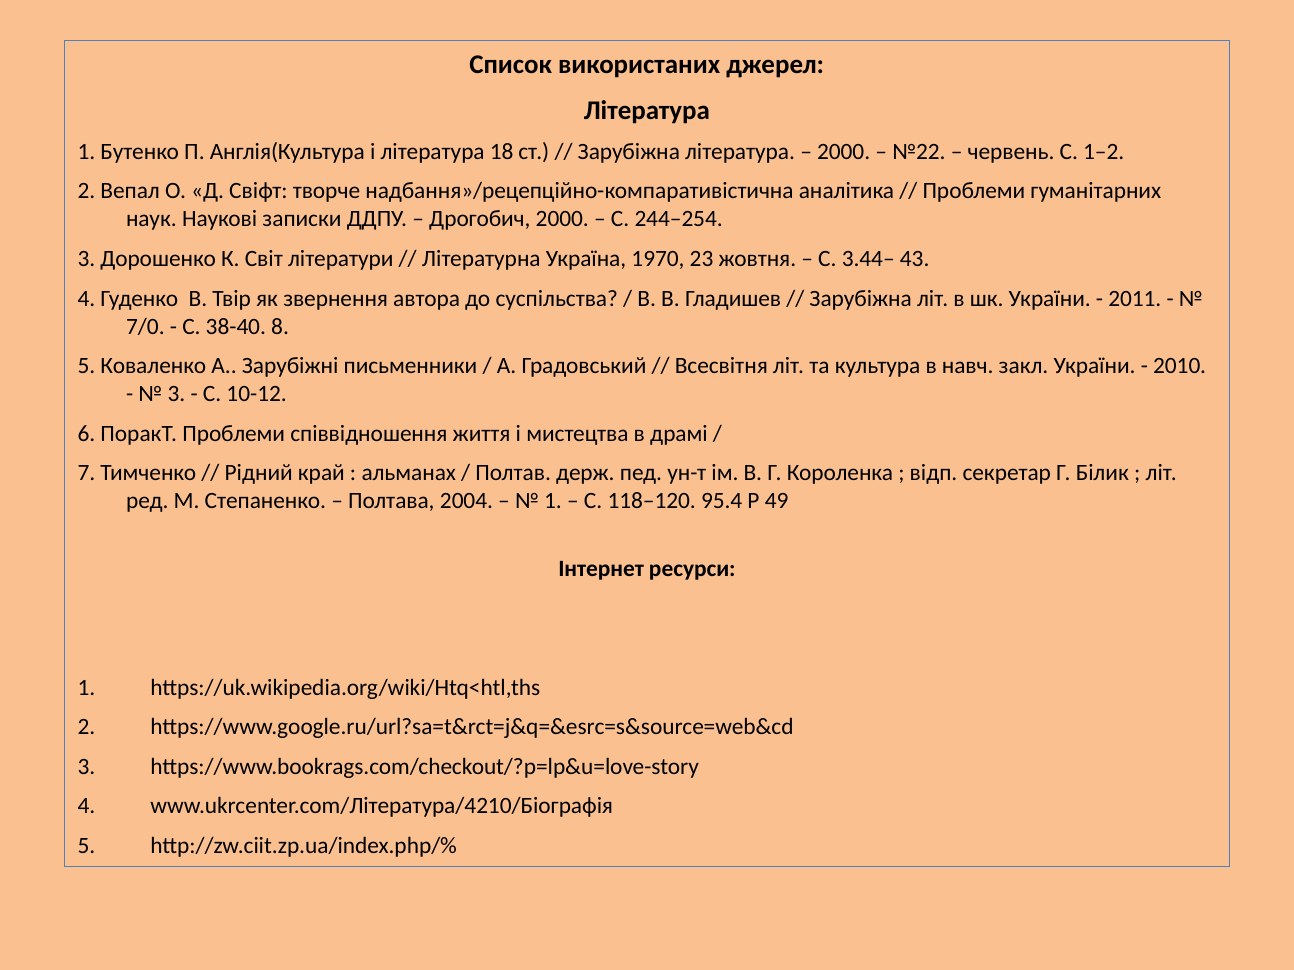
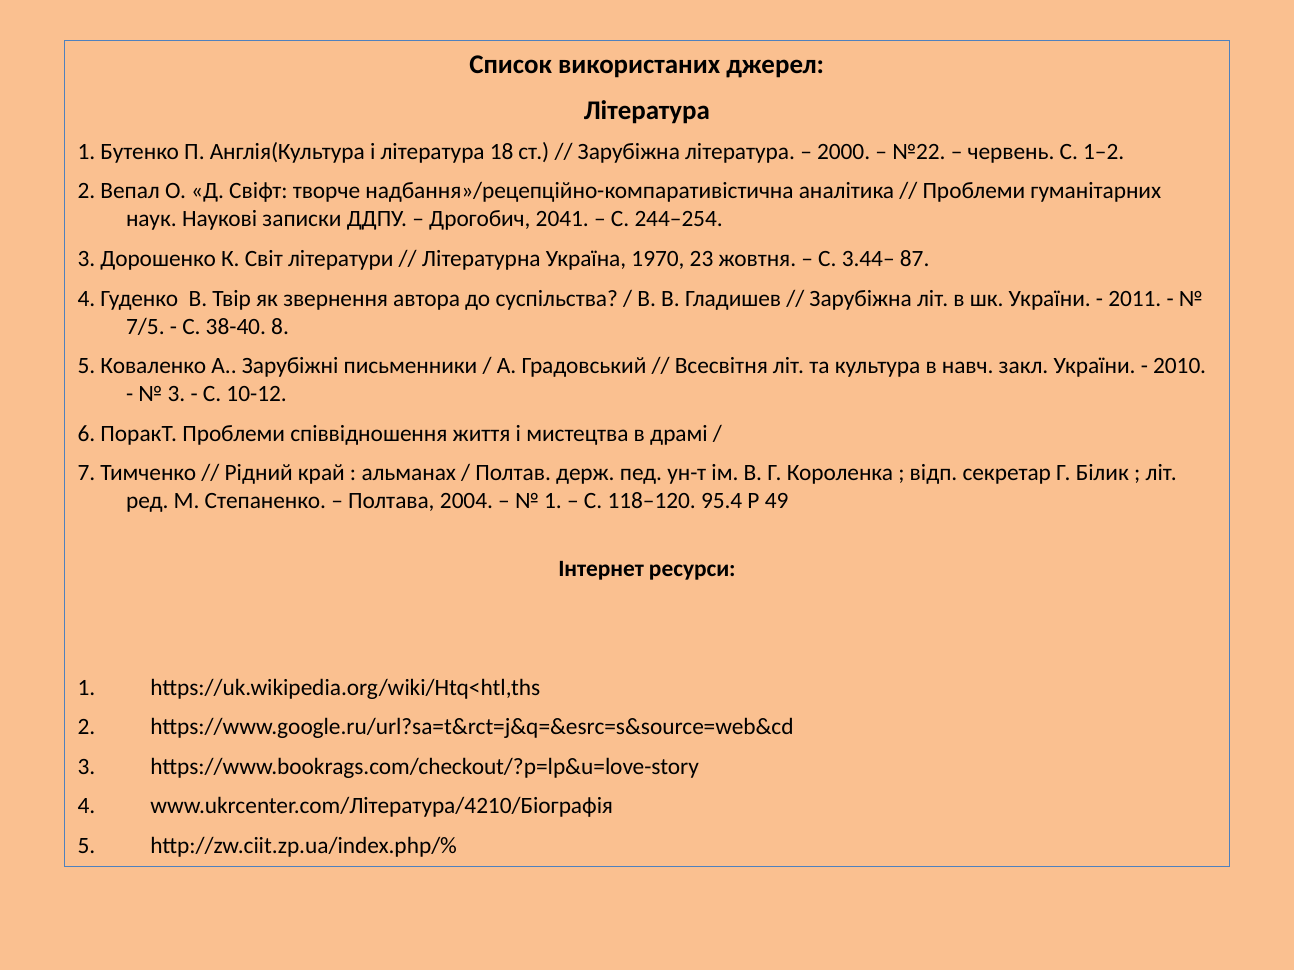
Дрогобич 2000: 2000 -> 2041 (562, 219)
43: 43 -> 87 (915, 259)
7/0: 7/0 -> 7/5 (145, 327)
